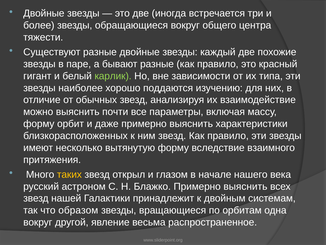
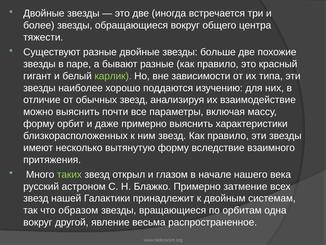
каждый: каждый -> больше (218, 52)
таких colour: yellow -> light green (69, 174)
Блажко Примерно выяснить: выяснить -> затмение (245, 186)
